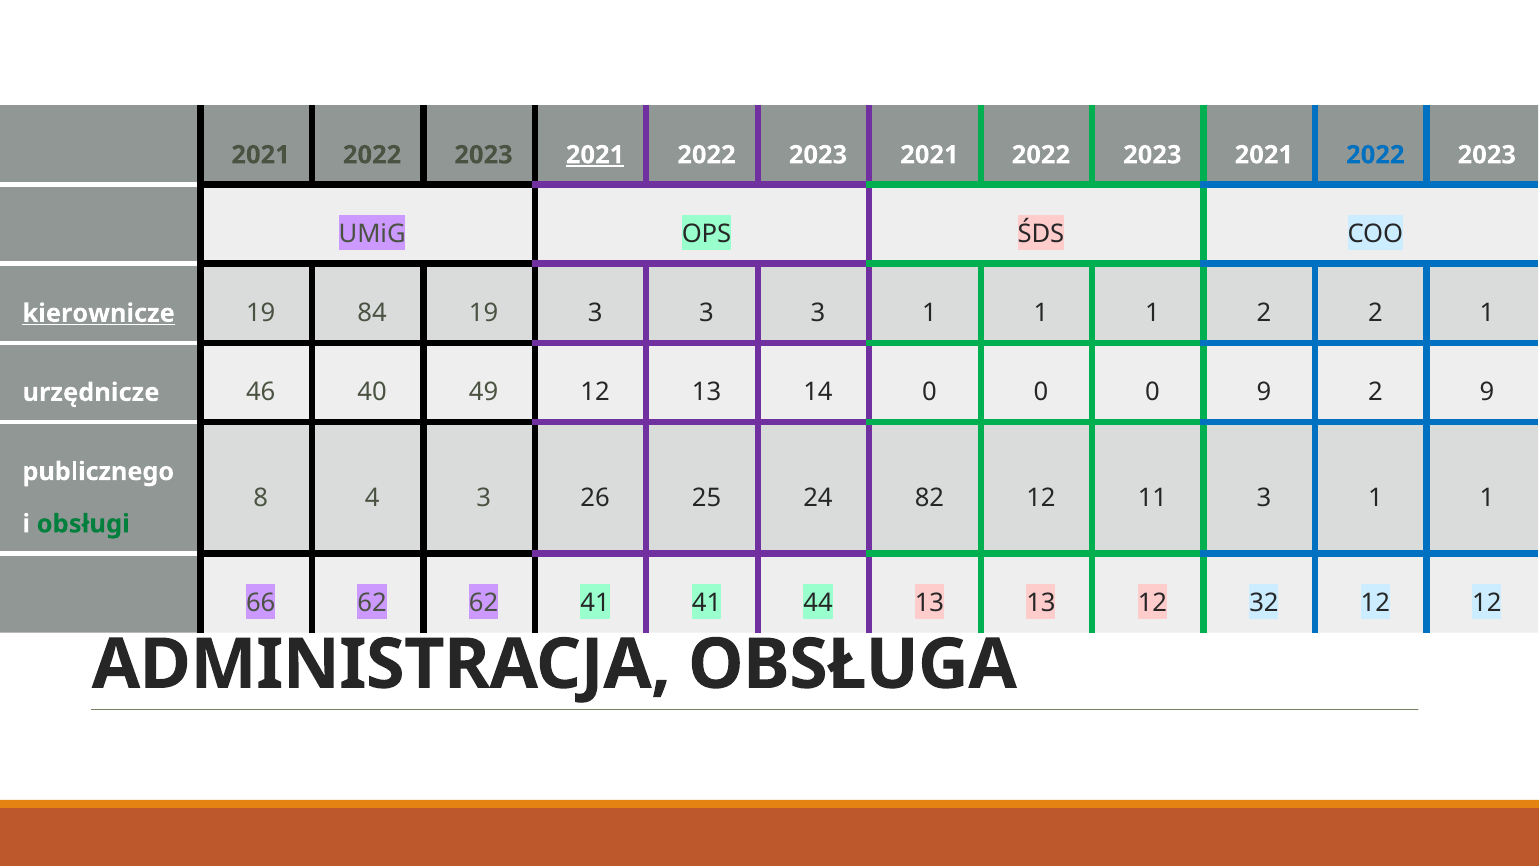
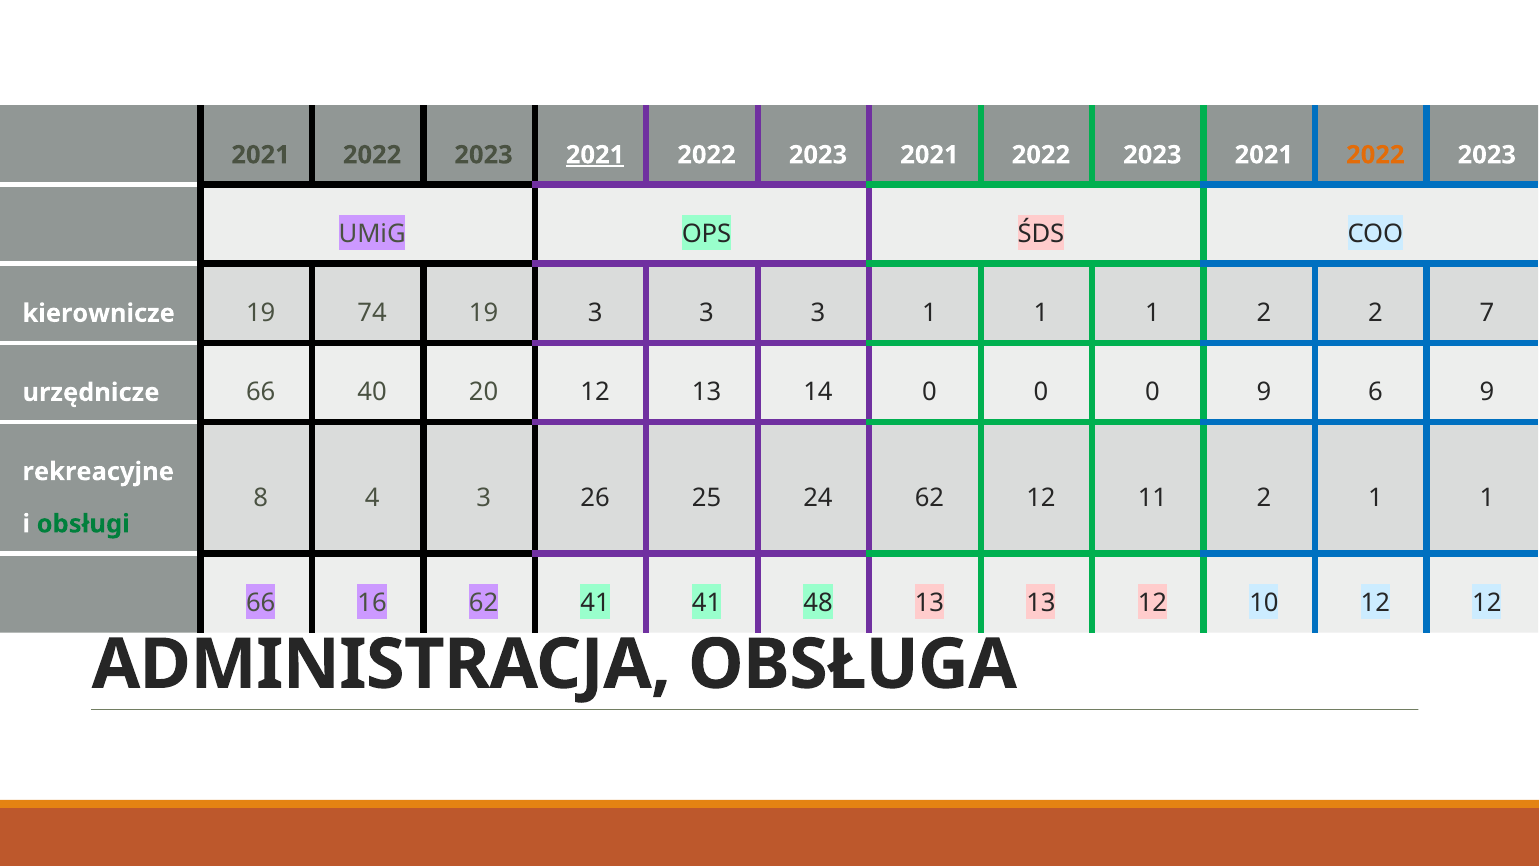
2022 colour: blue -> orange (1375, 155)
kierownicze underline: present -> none (99, 313)
84: 84 -> 74 (372, 313)
2 1: 1 -> 7 (1487, 313)
urzędnicze 46: 46 -> 66 (261, 392)
49: 49 -> 20 (484, 392)
9 2: 2 -> 6 (1375, 392)
publicznego: publicznego -> rekreacyjne (98, 472)
24 82: 82 -> 62 (929, 498)
11 3: 3 -> 2 (1264, 498)
66 62: 62 -> 16 (372, 603)
44: 44 -> 48 (818, 603)
32: 32 -> 10 (1264, 603)
